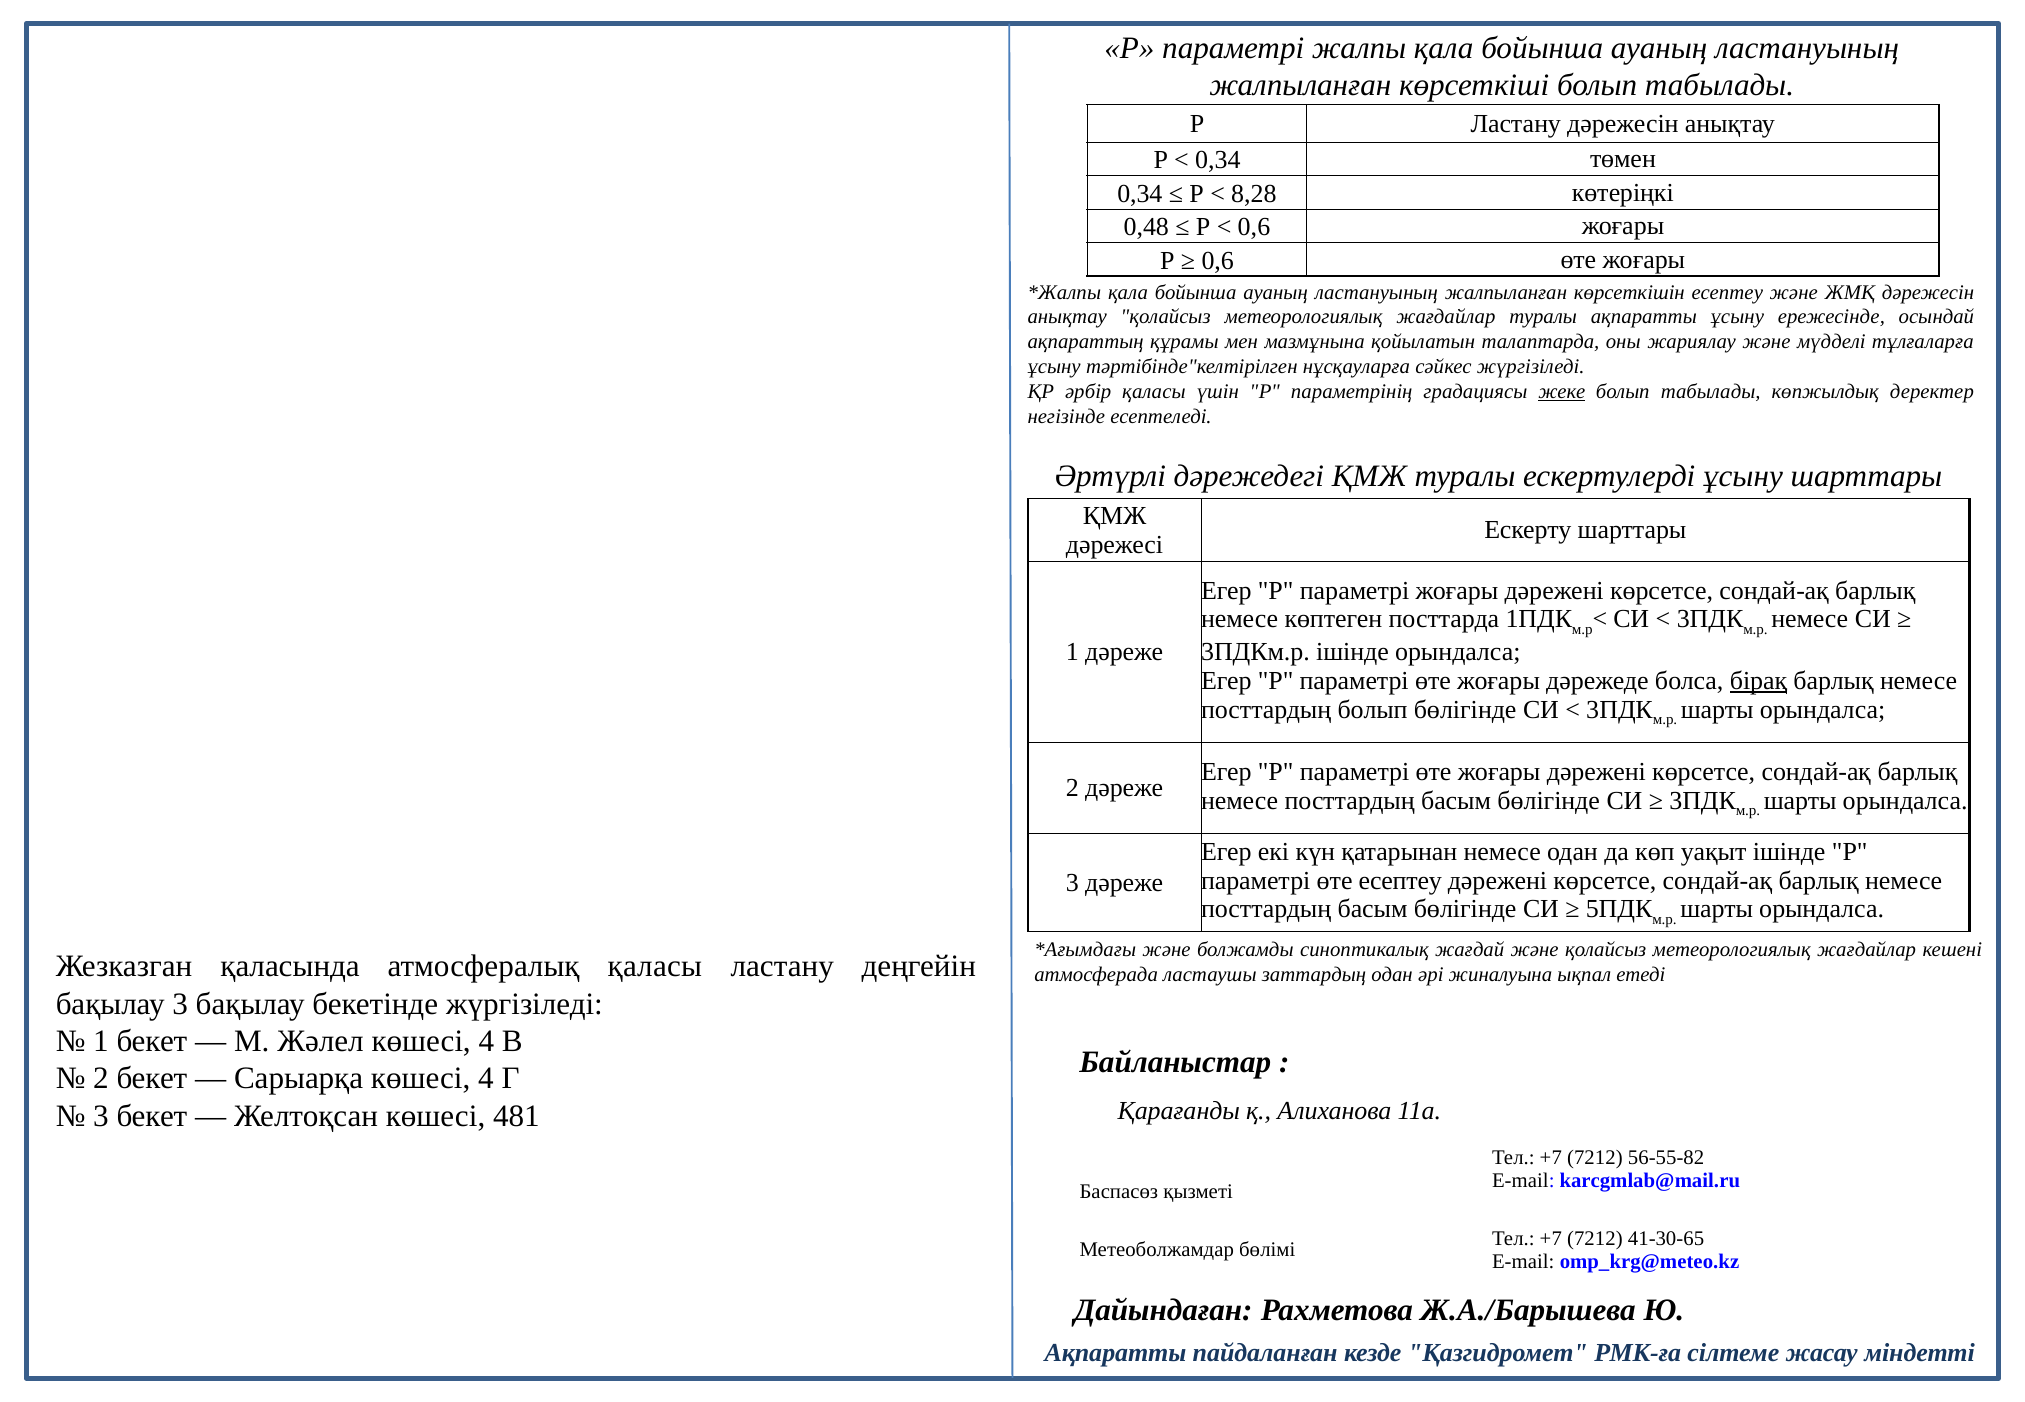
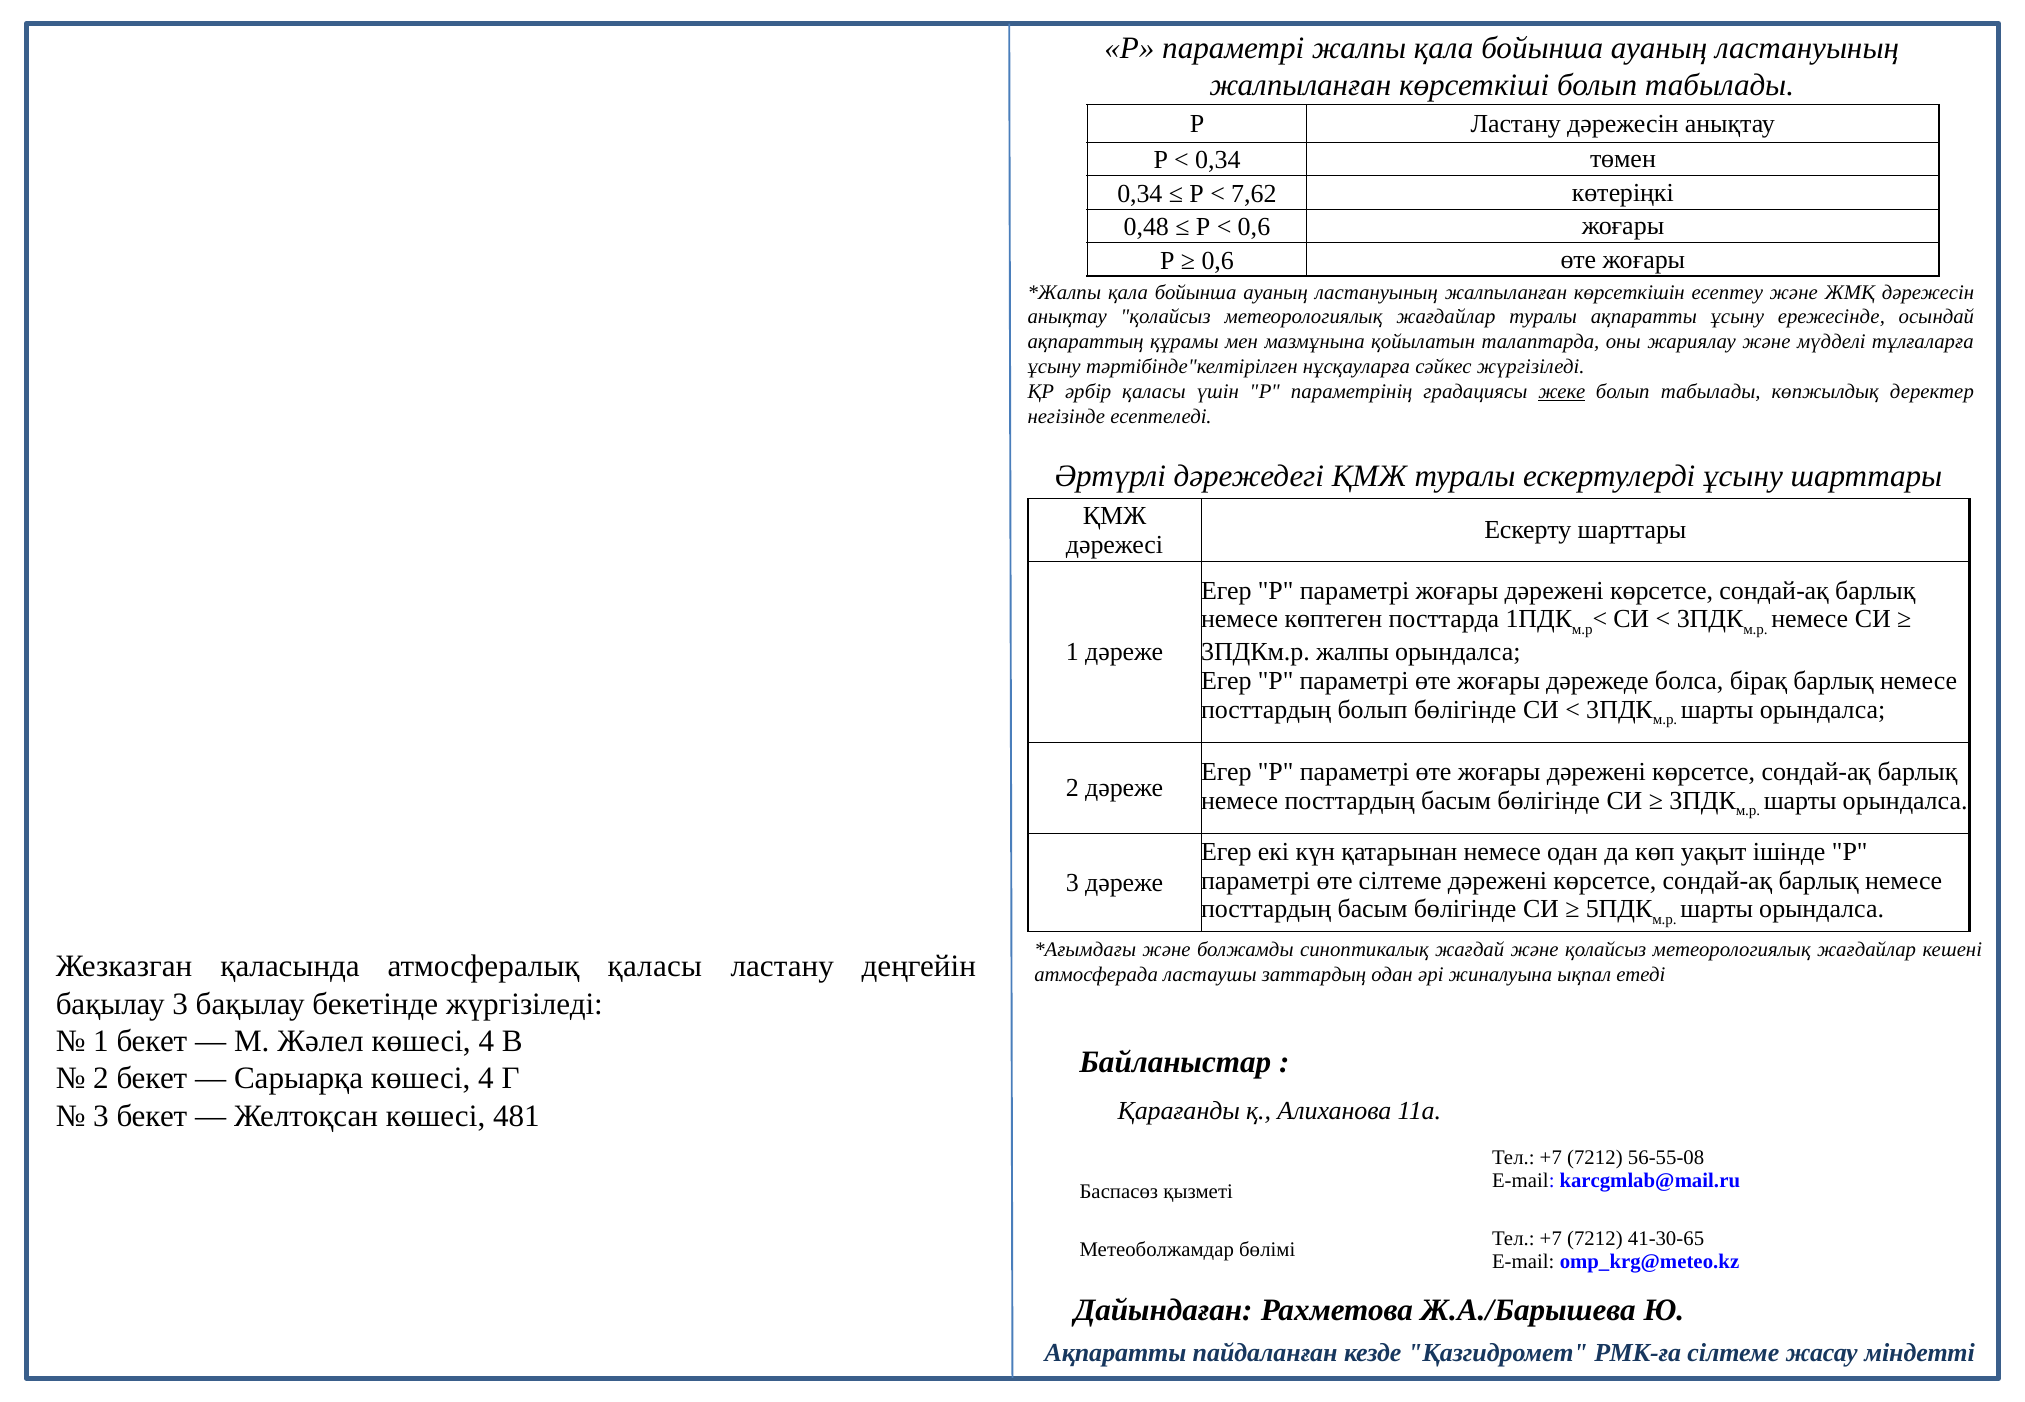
8,28: 8,28 -> 7,62 (1254, 194)
3ПДКм.р ішінде: ішінде -> жалпы (1353, 652)
бірақ underline: present -> none (1759, 681)
өте есептеу: есептеу -> сілтеме (1400, 881)
56-55-82: 56-55-82 -> 56-55-08 (1666, 1157)
